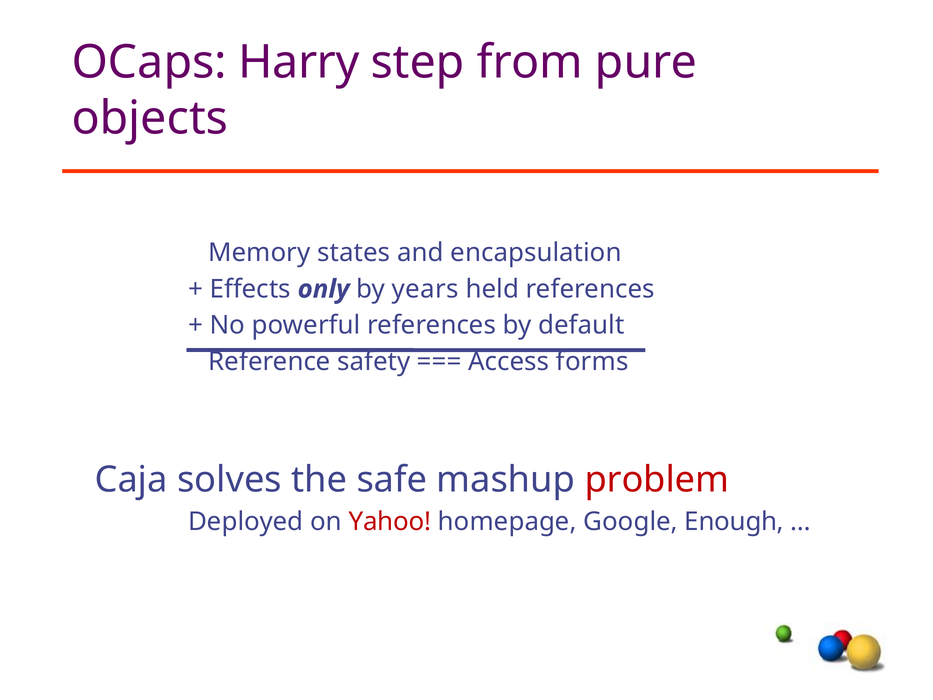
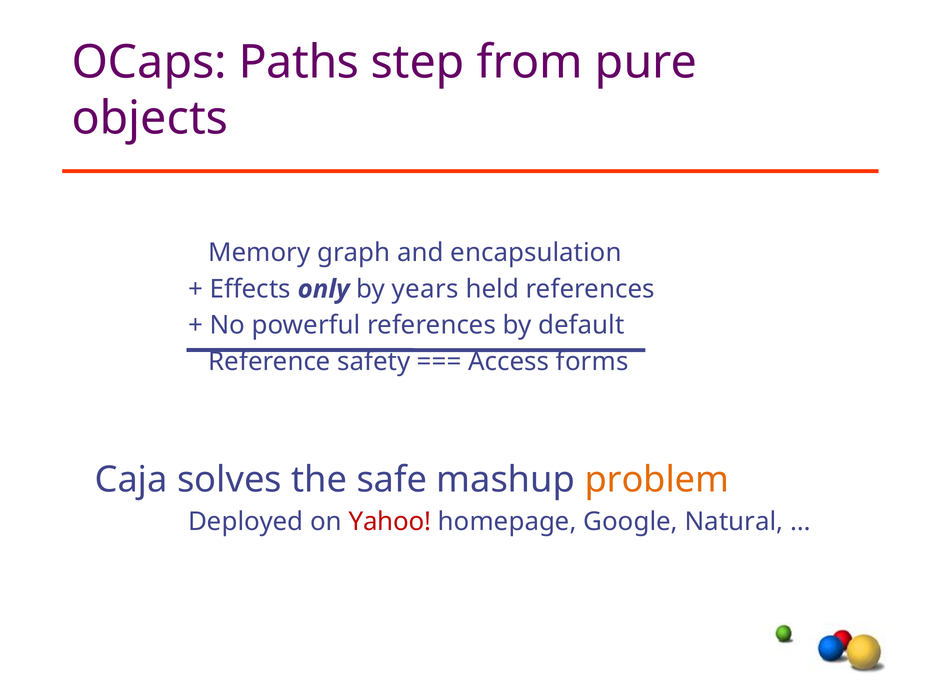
Harry: Harry -> Paths (299, 62)
states: states -> graph (354, 253)
problem colour: red -> orange (657, 480)
Enough: Enough -> Natural (734, 521)
